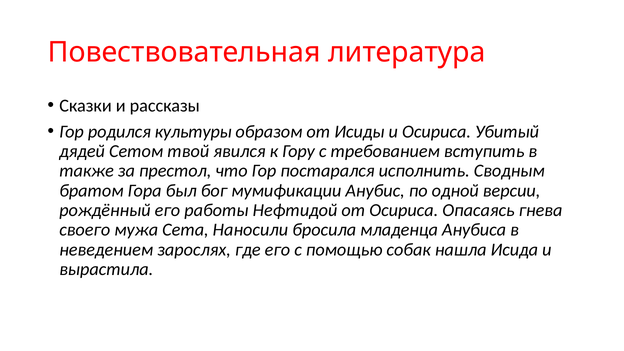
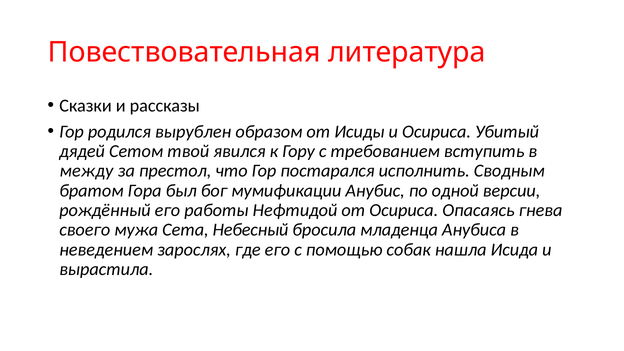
культуры: культуры -> вырублен (193, 132)
также: также -> между (86, 171)
Наносили: Наносили -> Небесный (251, 230)
